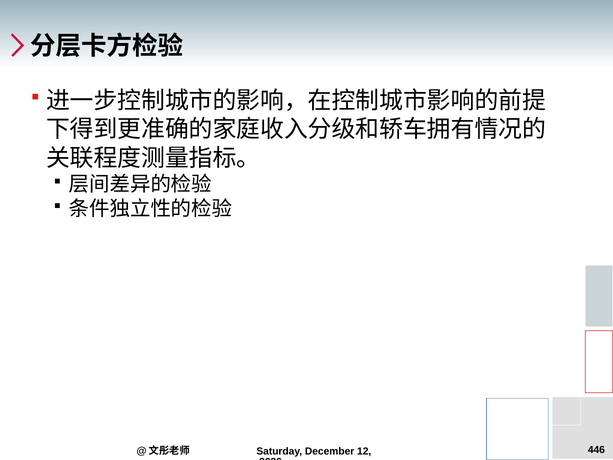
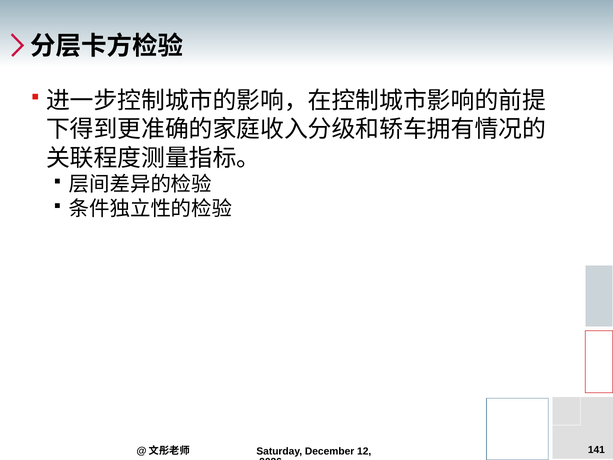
446: 446 -> 141 (596, 450)
